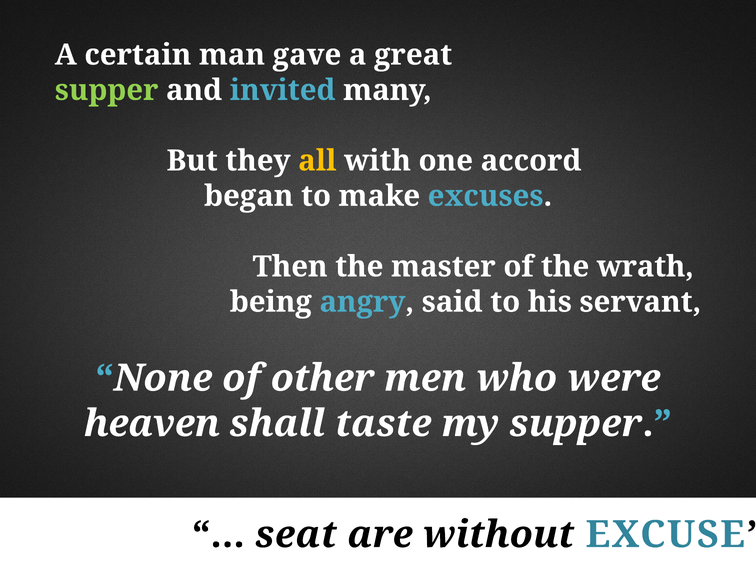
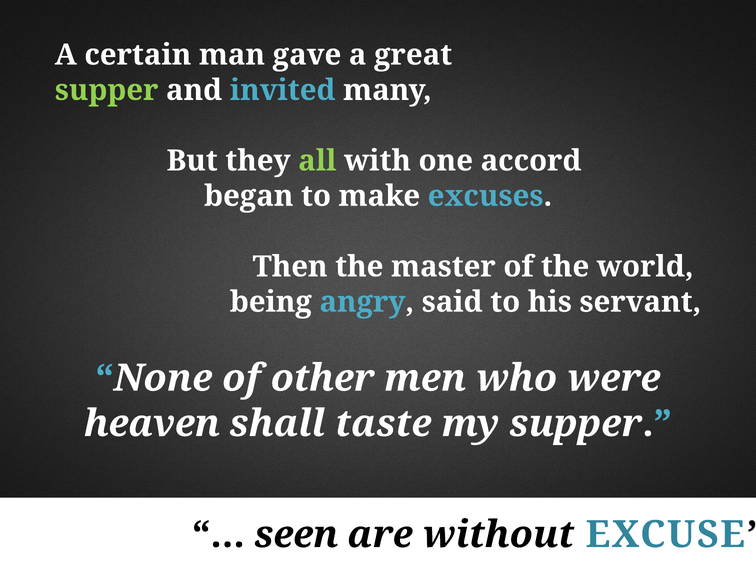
all colour: yellow -> light green (317, 161)
wrath: wrath -> world (645, 267)
seat: seat -> seen (296, 535)
